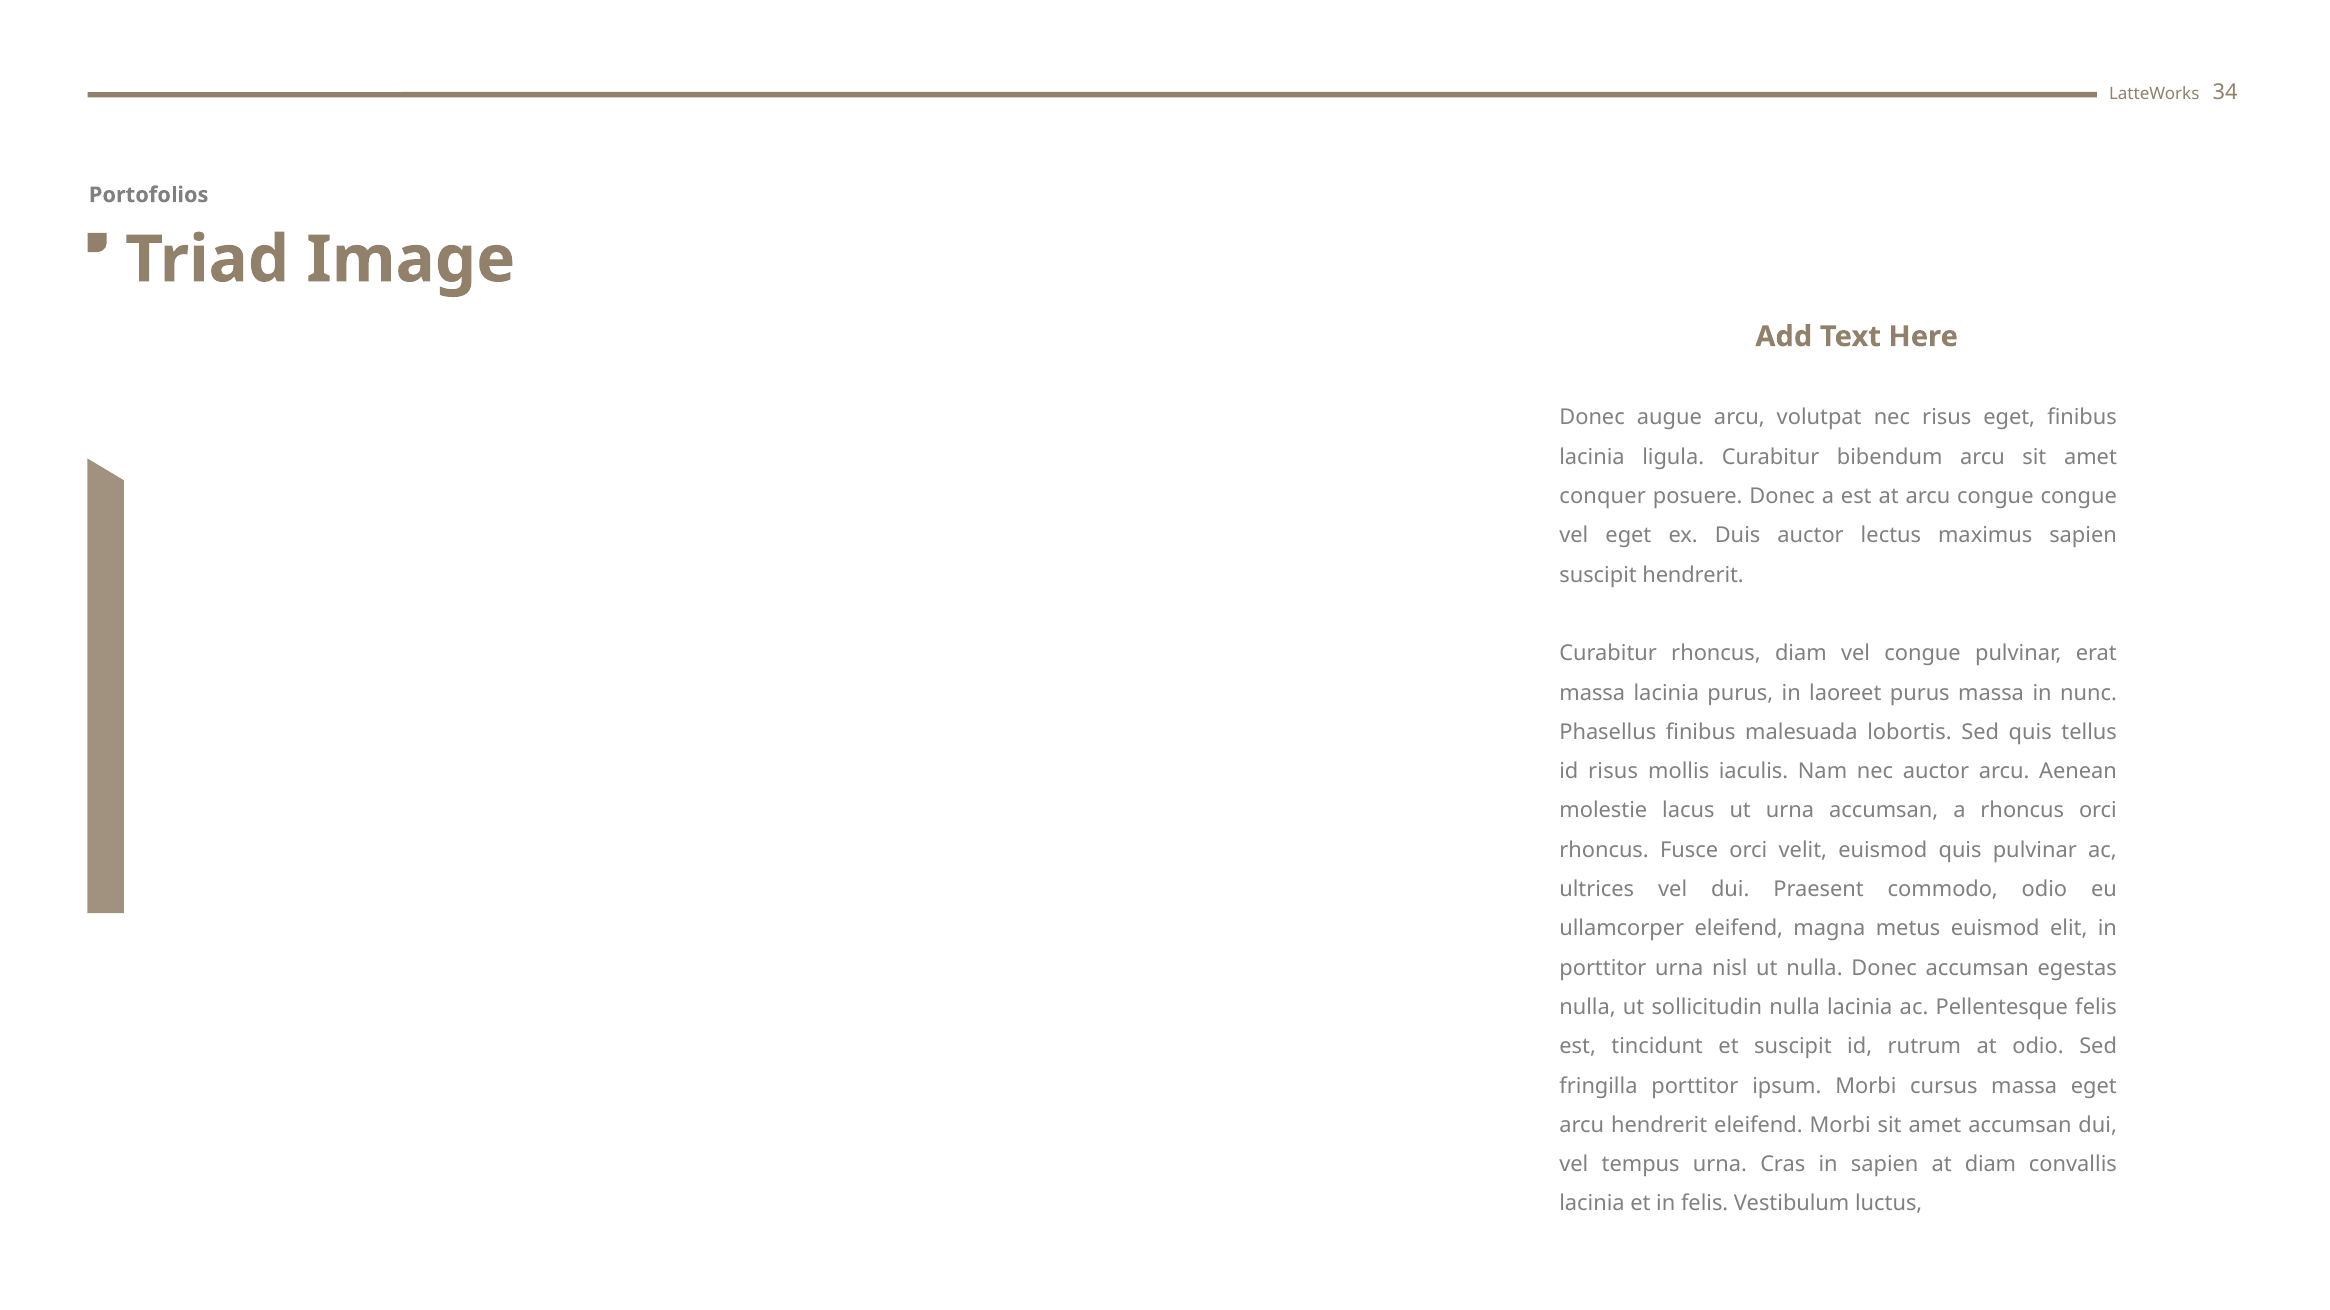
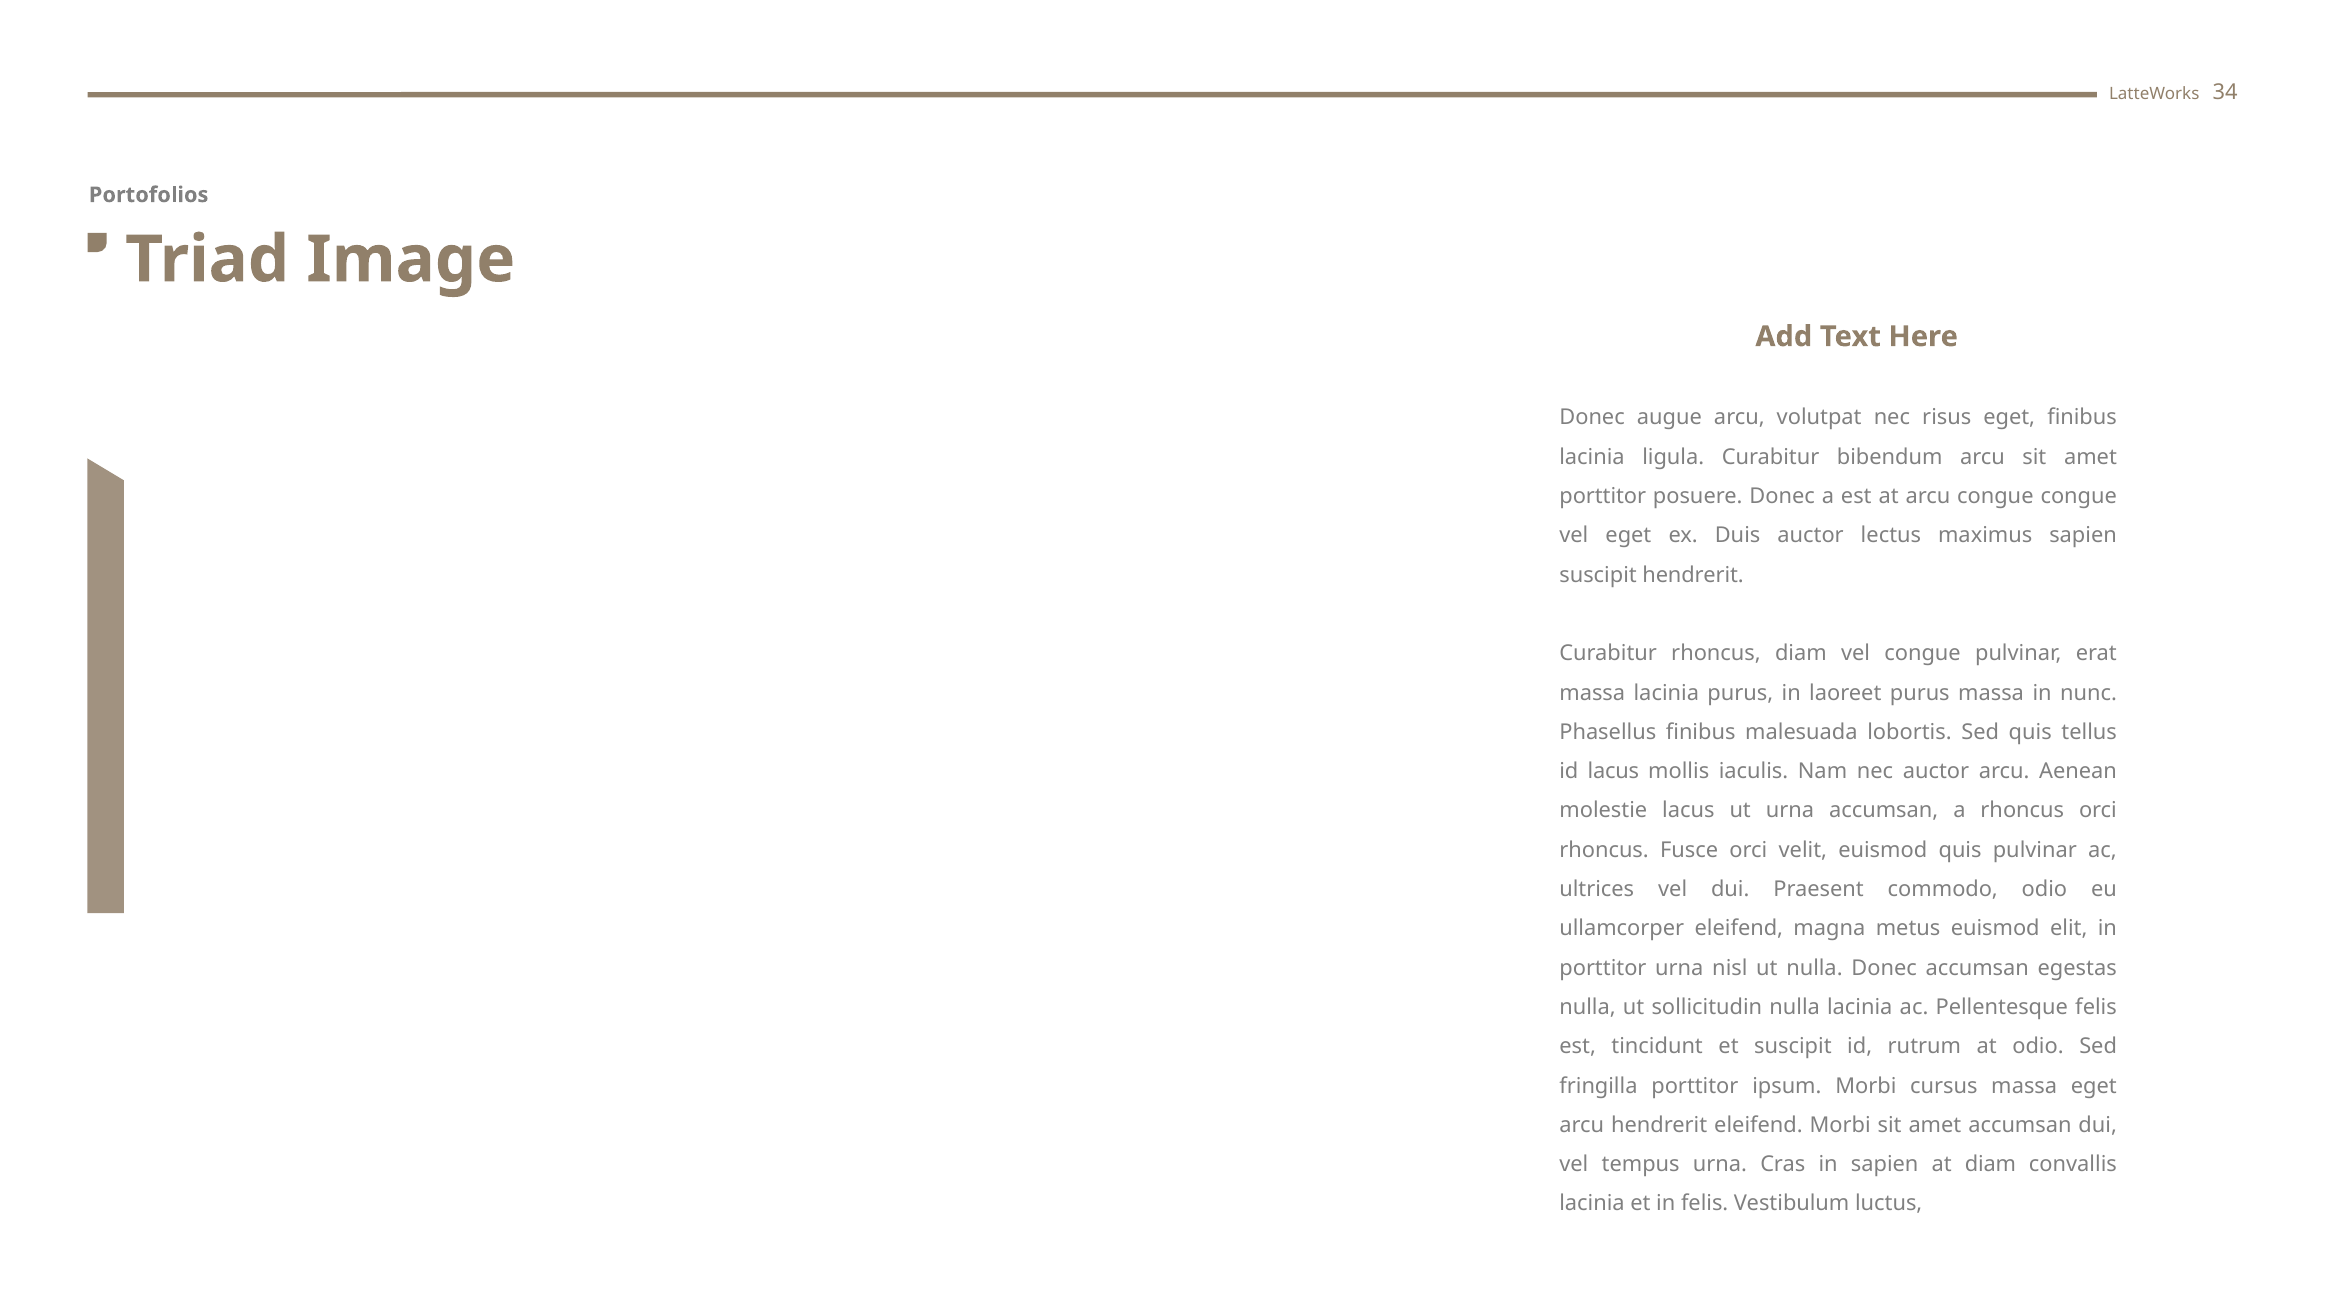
conquer: conquer -> porttitor (1603, 497)
id risus: risus -> lacus (1613, 772)
